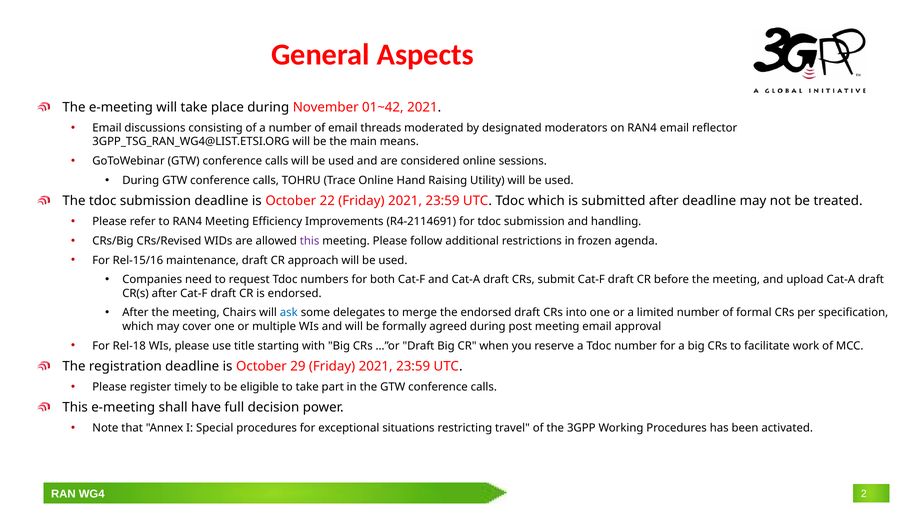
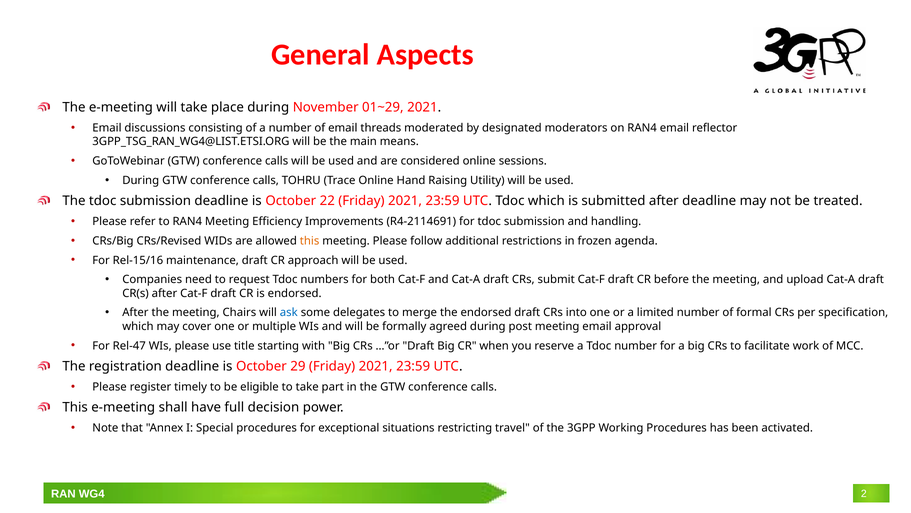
01~42: 01~42 -> 01~29 (383, 107)
this colour: purple -> orange (310, 241)
Rel-18: Rel-18 -> Rel-47 (129, 345)
